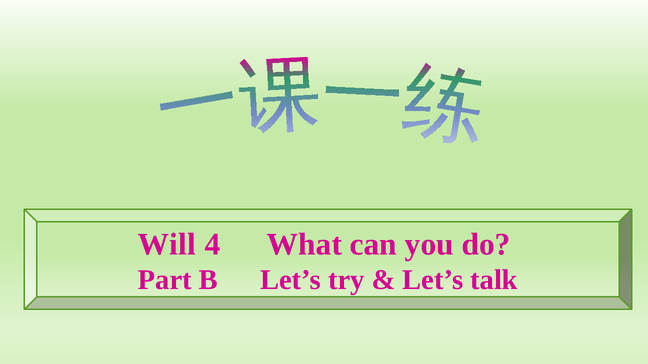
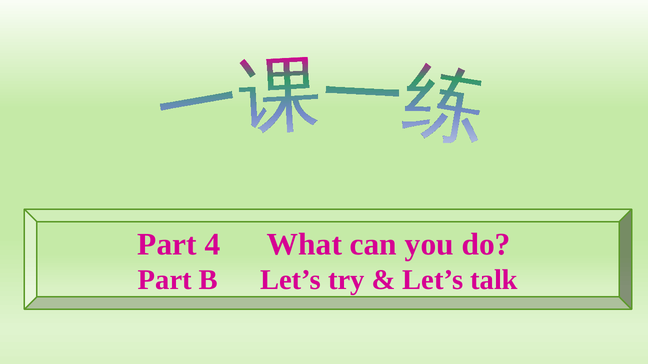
Will: Will -> Part (167, 245)
